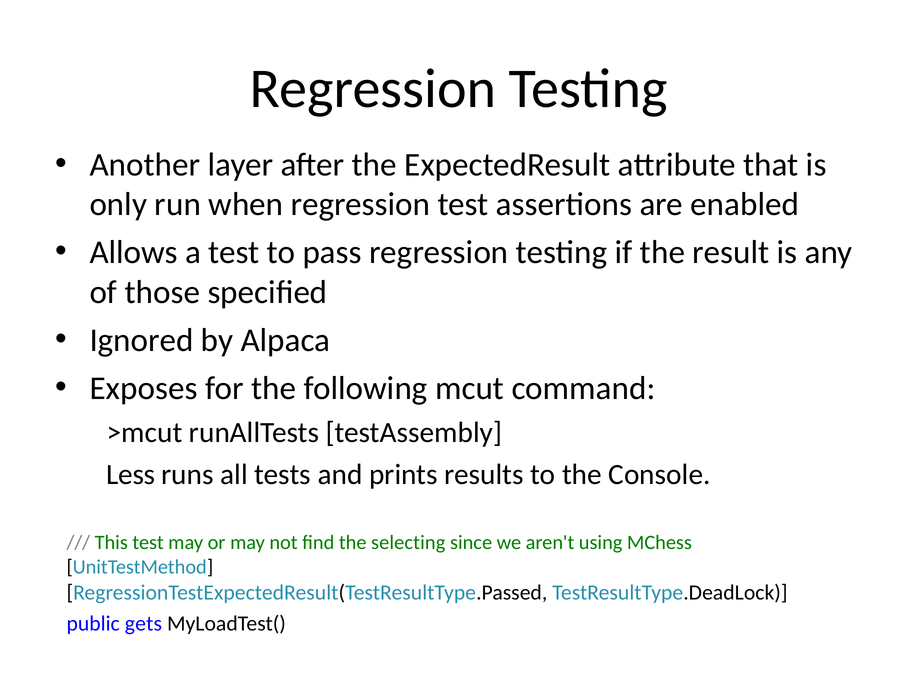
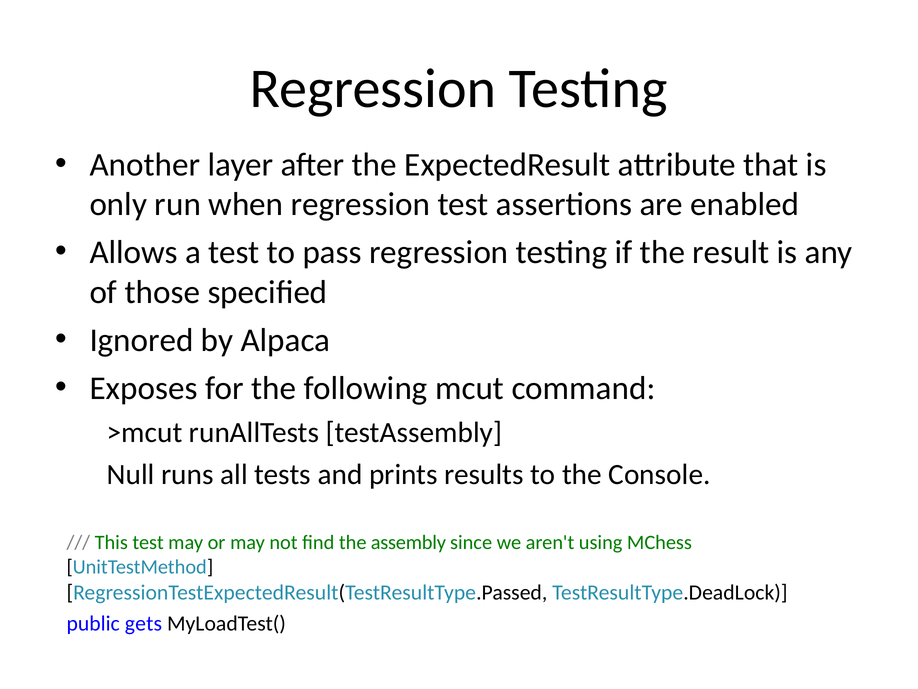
Less: Less -> Null (131, 474)
selecting: selecting -> assembly (408, 542)
